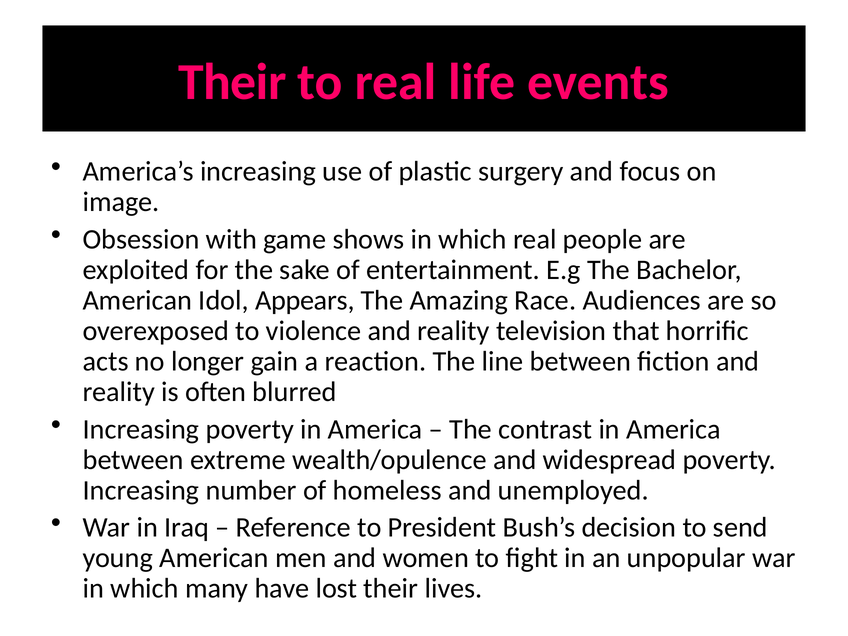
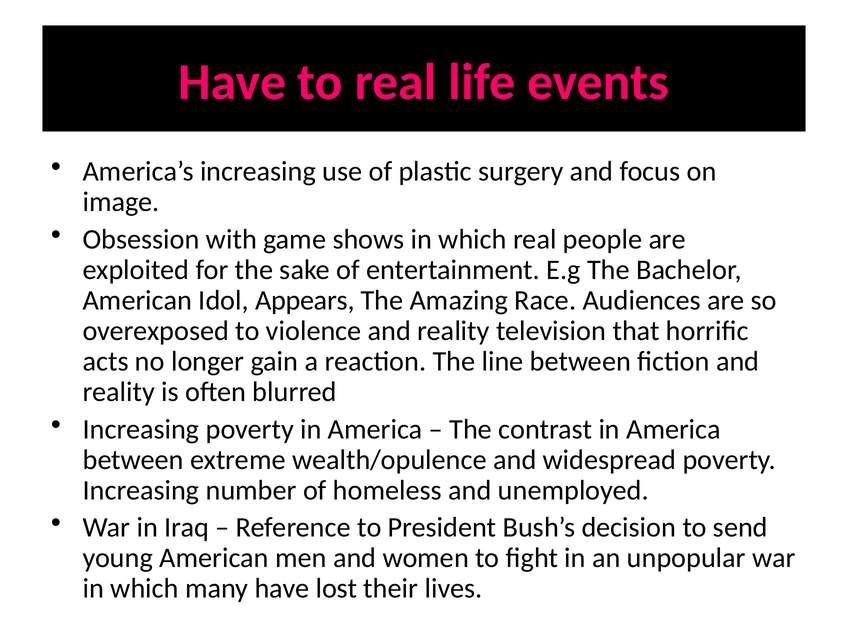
Their: Their -> Have (232, 82)
